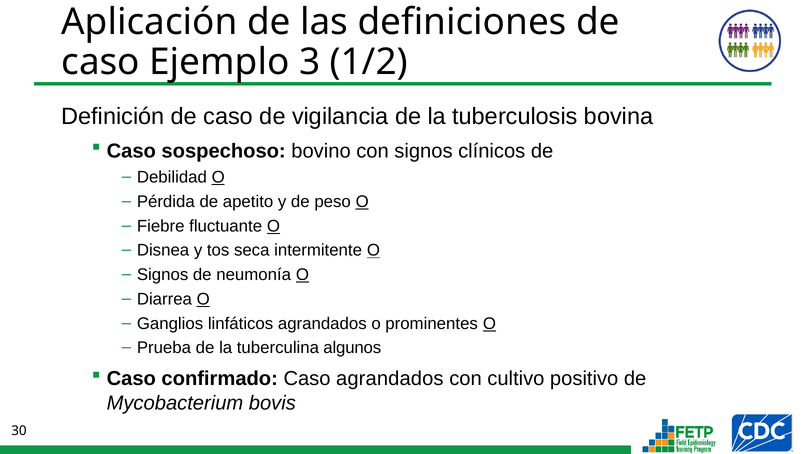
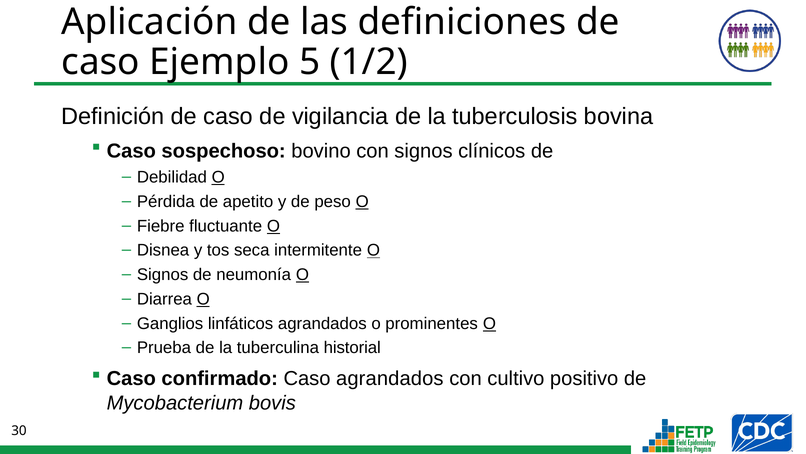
3: 3 -> 5 (310, 62)
algunos: algunos -> historial (352, 347)
